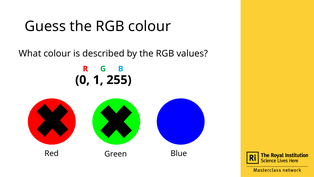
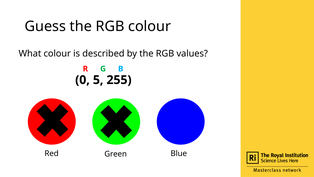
1: 1 -> 5 (98, 80)
